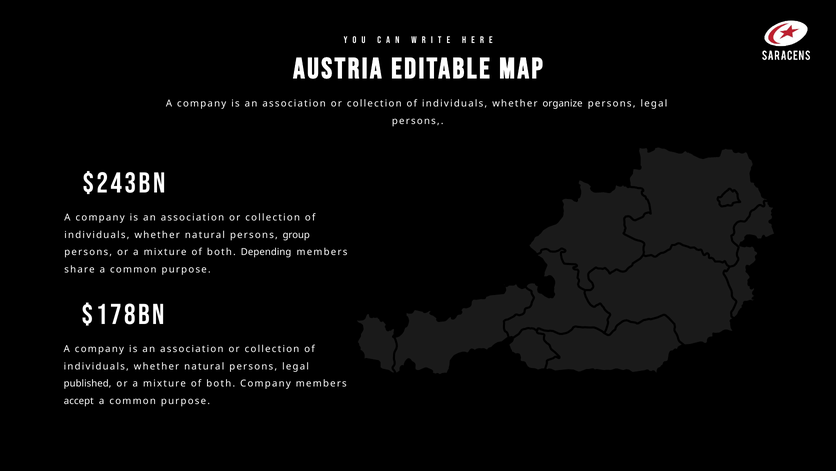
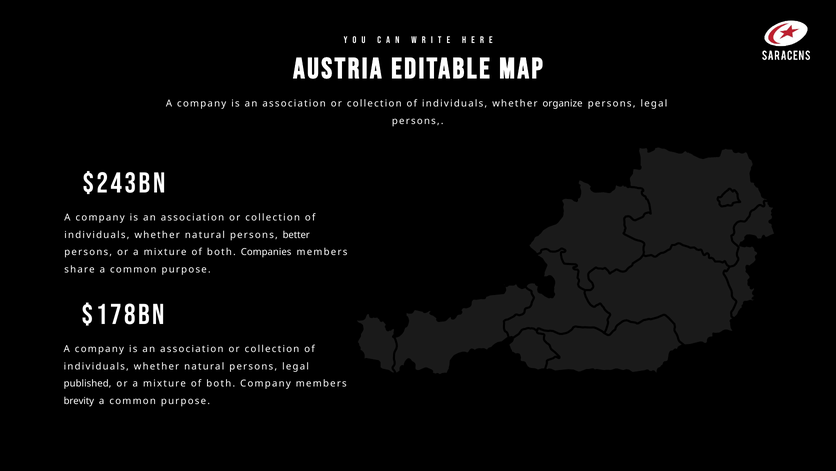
group: group -> better (296, 235)
Depending: Depending -> Companies (266, 252)
accept: accept -> brevity (79, 401)
